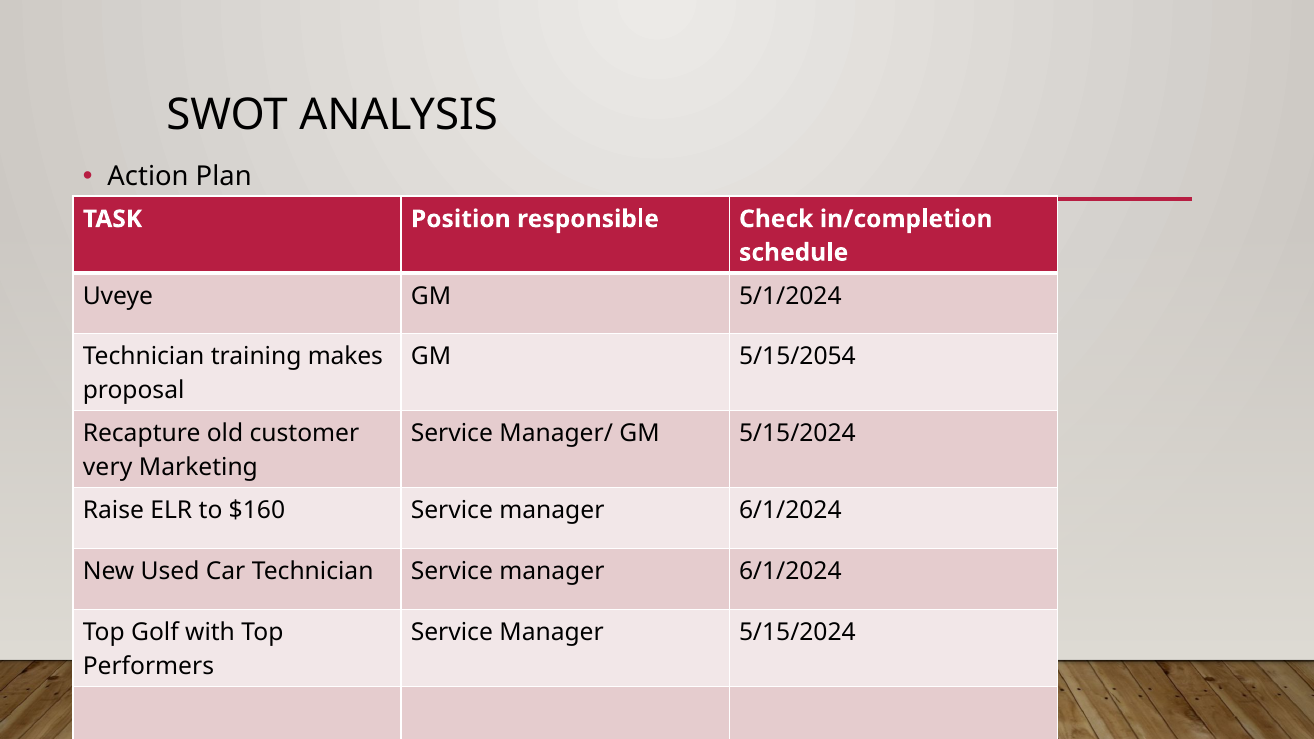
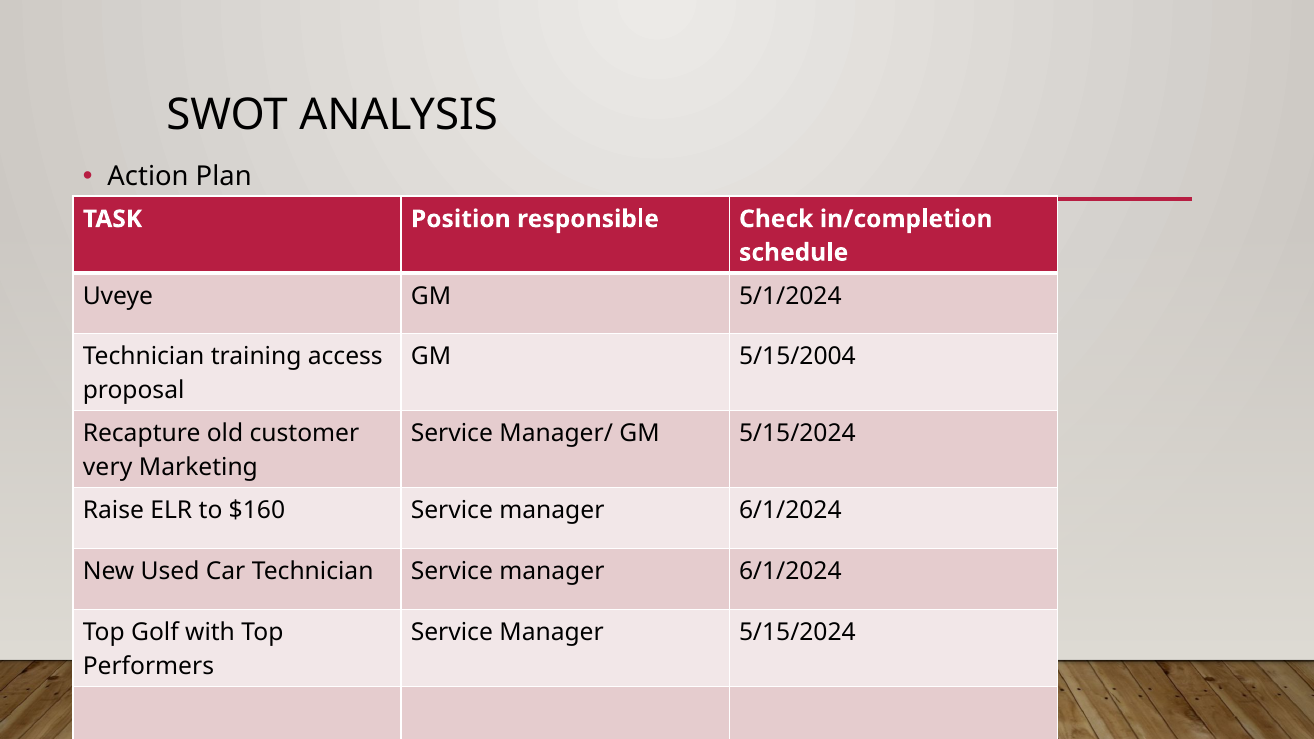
makes: makes -> access (345, 357)
5/15/2054: 5/15/2054 -> 5/15/2004 (797, 357)
